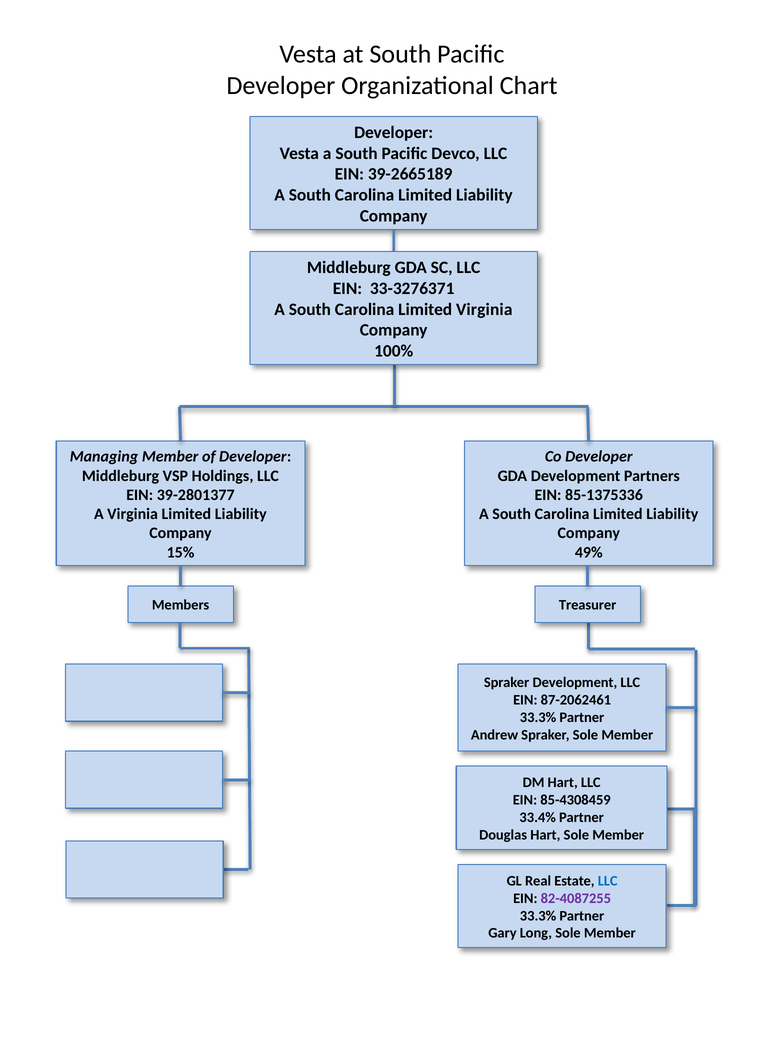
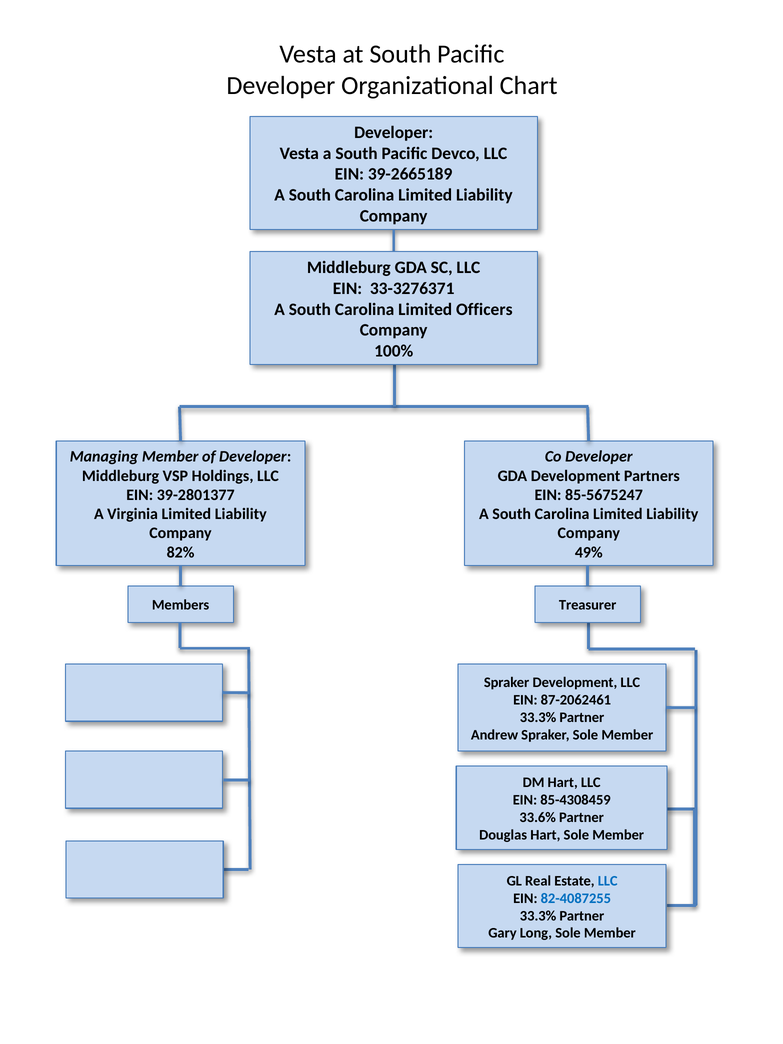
Limited Virginia: Virginia -> Officers (484, 309)
85-1375336: 85-1375336 -> 85-5675247 (604, 495)
15%: 15% -> 82% (181, 552)
33.4%: 33.4% -> 33.6% (538, 818)
82-4087255 colour: purple -> blue (576, 898)
